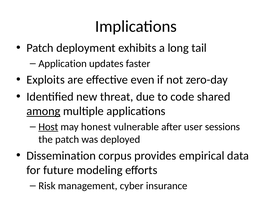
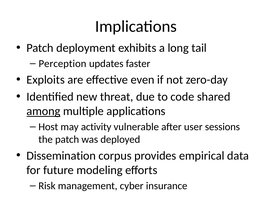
Application: Application -> Perception (62, 64)
Host underline: present -> none (48, 127)
honest: honest -> activity (96, 127)
